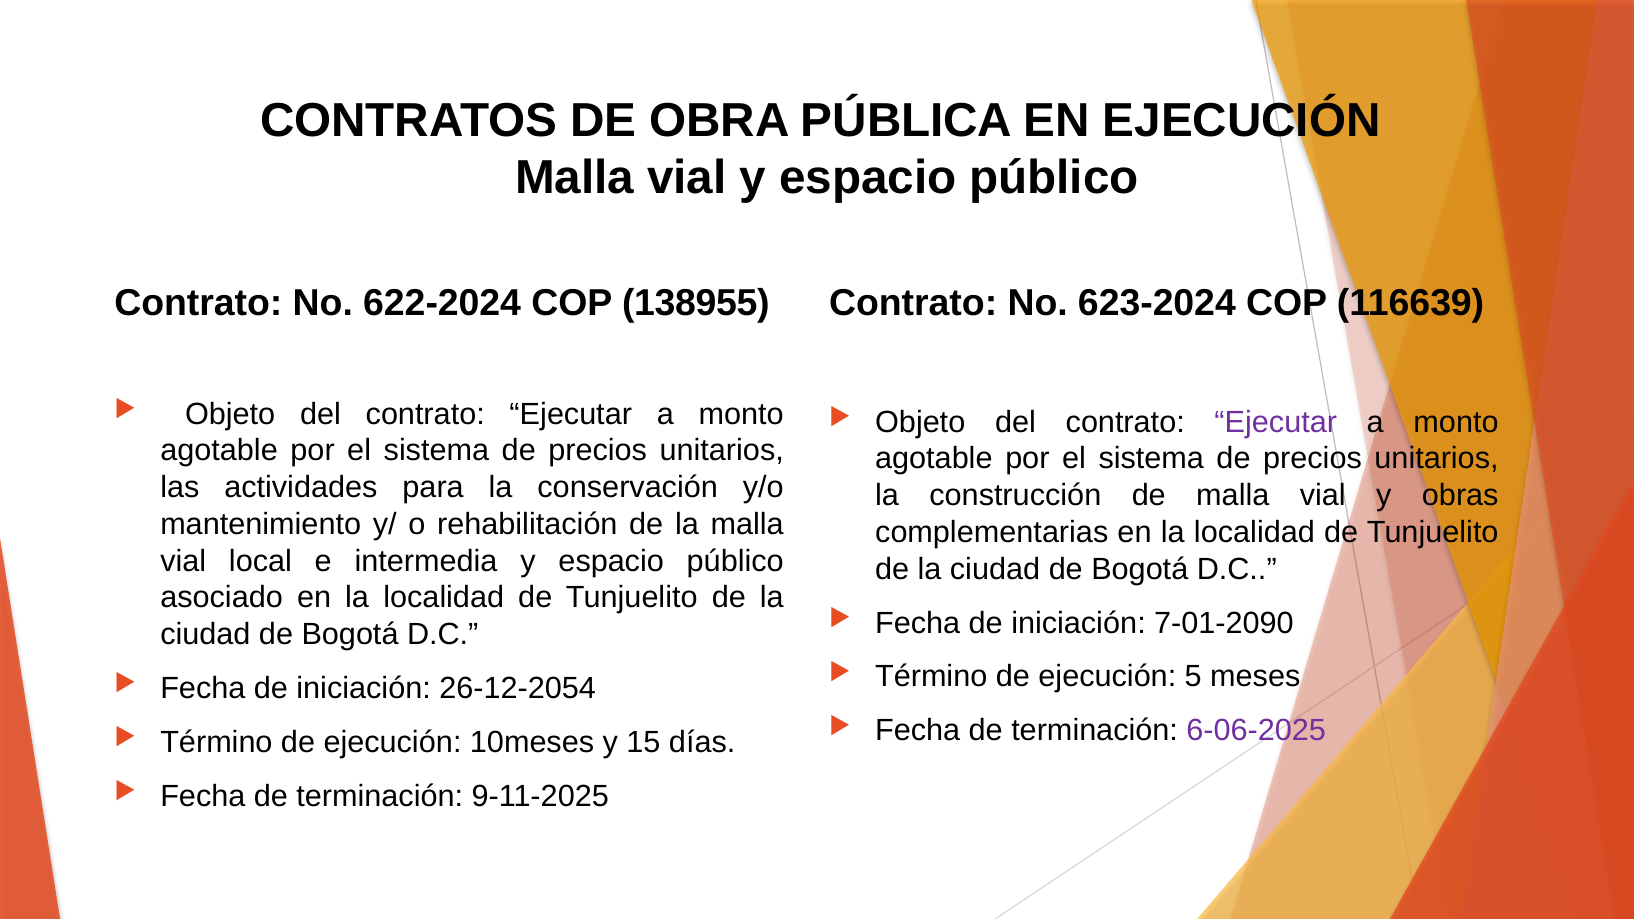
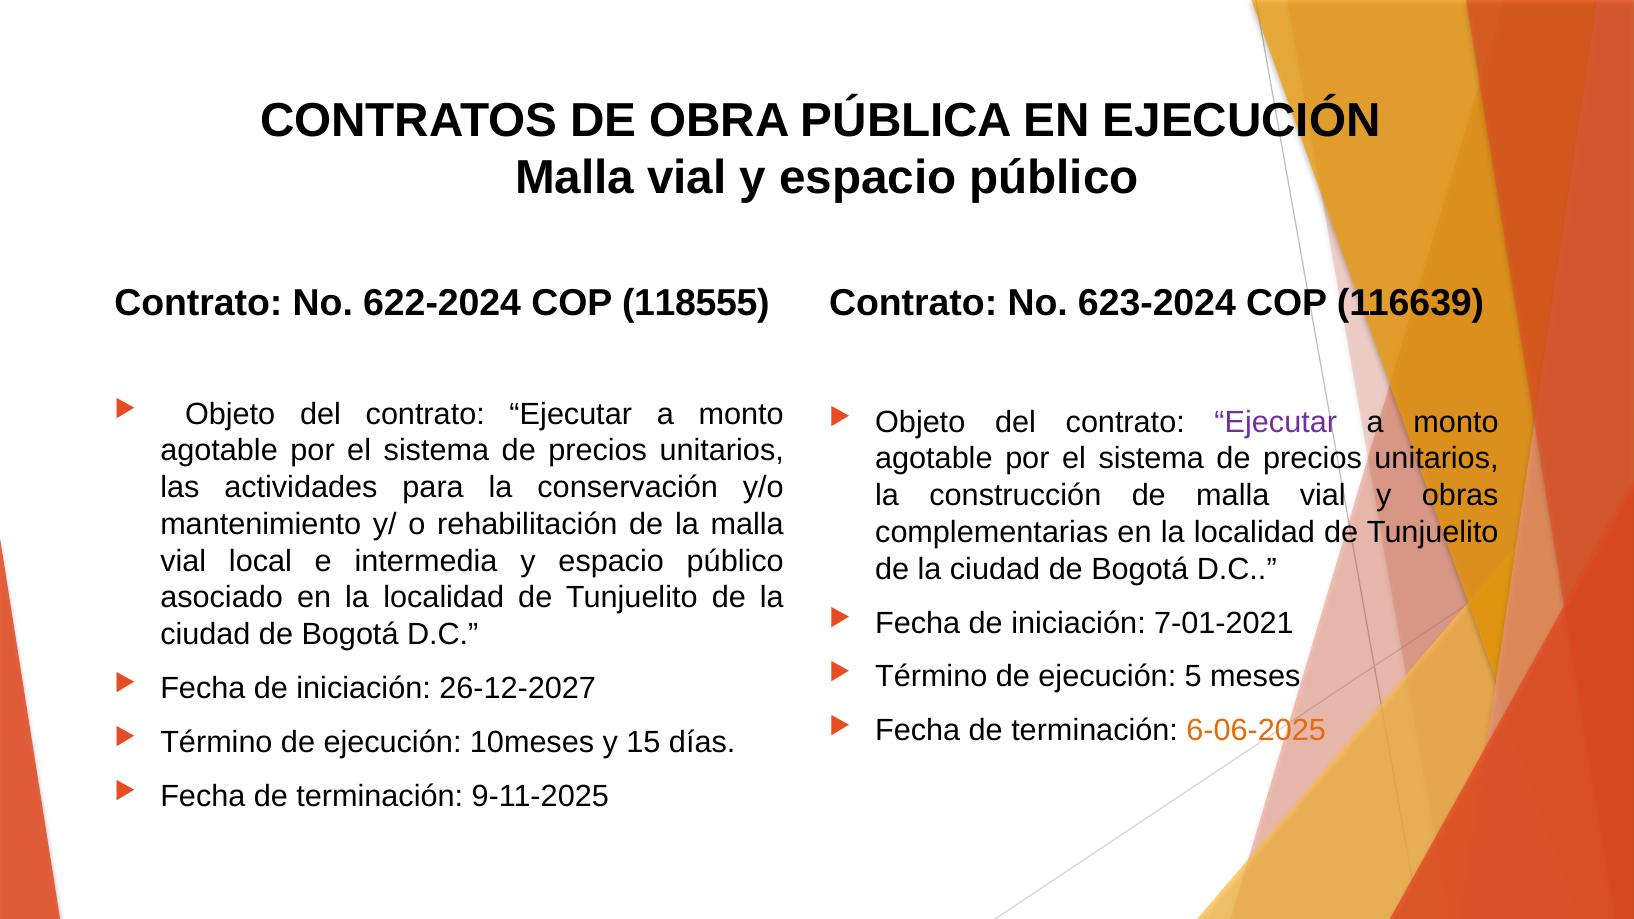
138955: 138955 -> 118555 (696, 303)
7-01-2090: 7-01-2090 -> 7-01-2021 (1224, 623)
26-12-2054: 26-12-2054 -> 26-12-2027 (518, 688)
6-06-2025 colour: purple -> orange (1256, 731)
